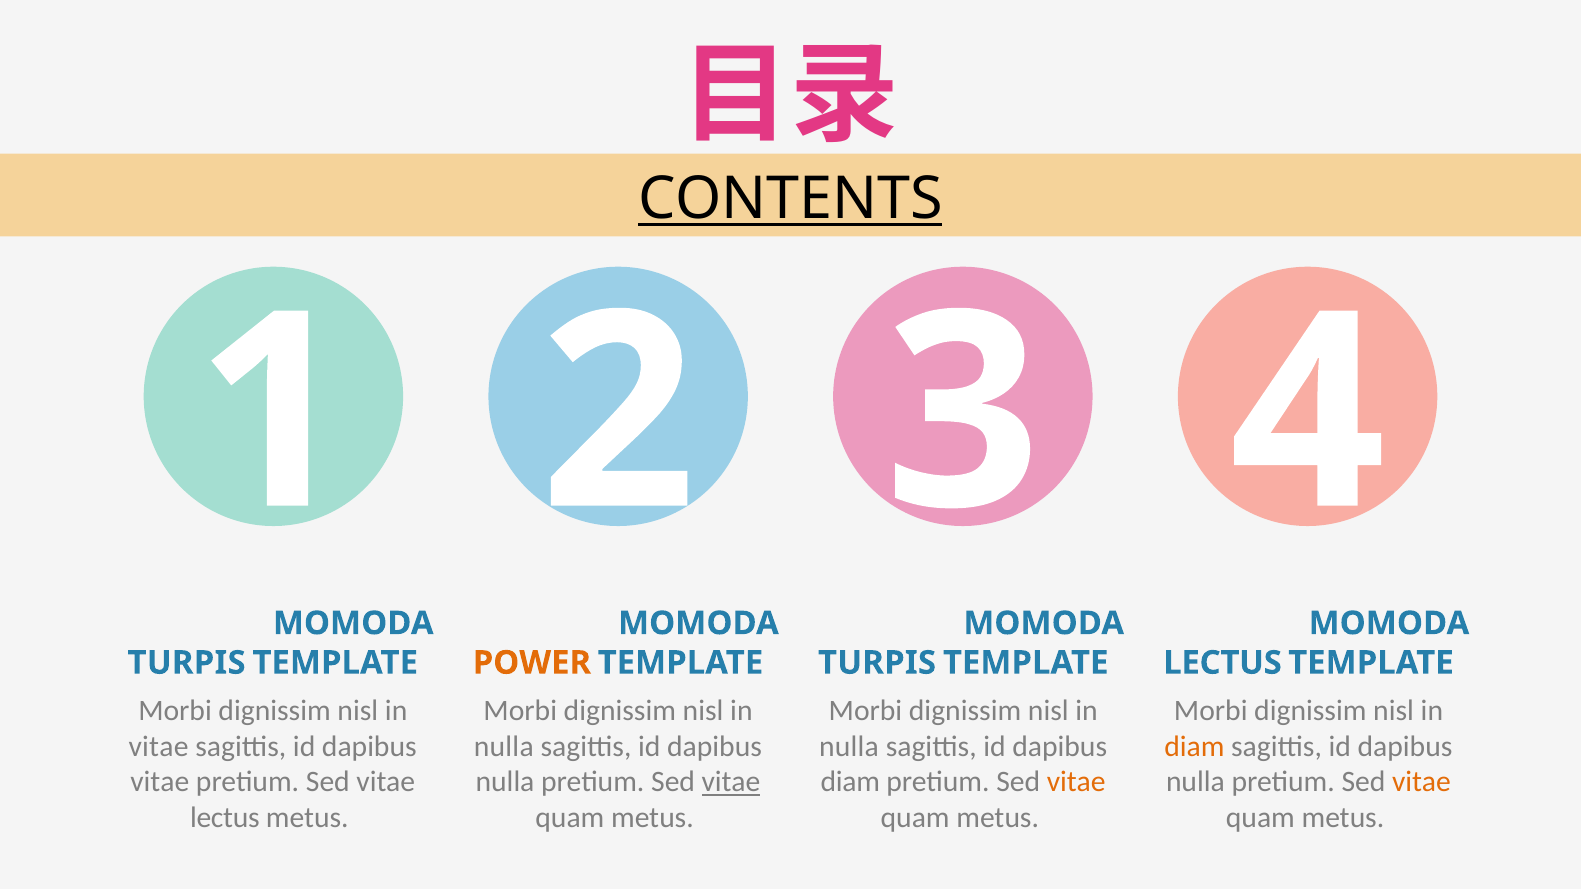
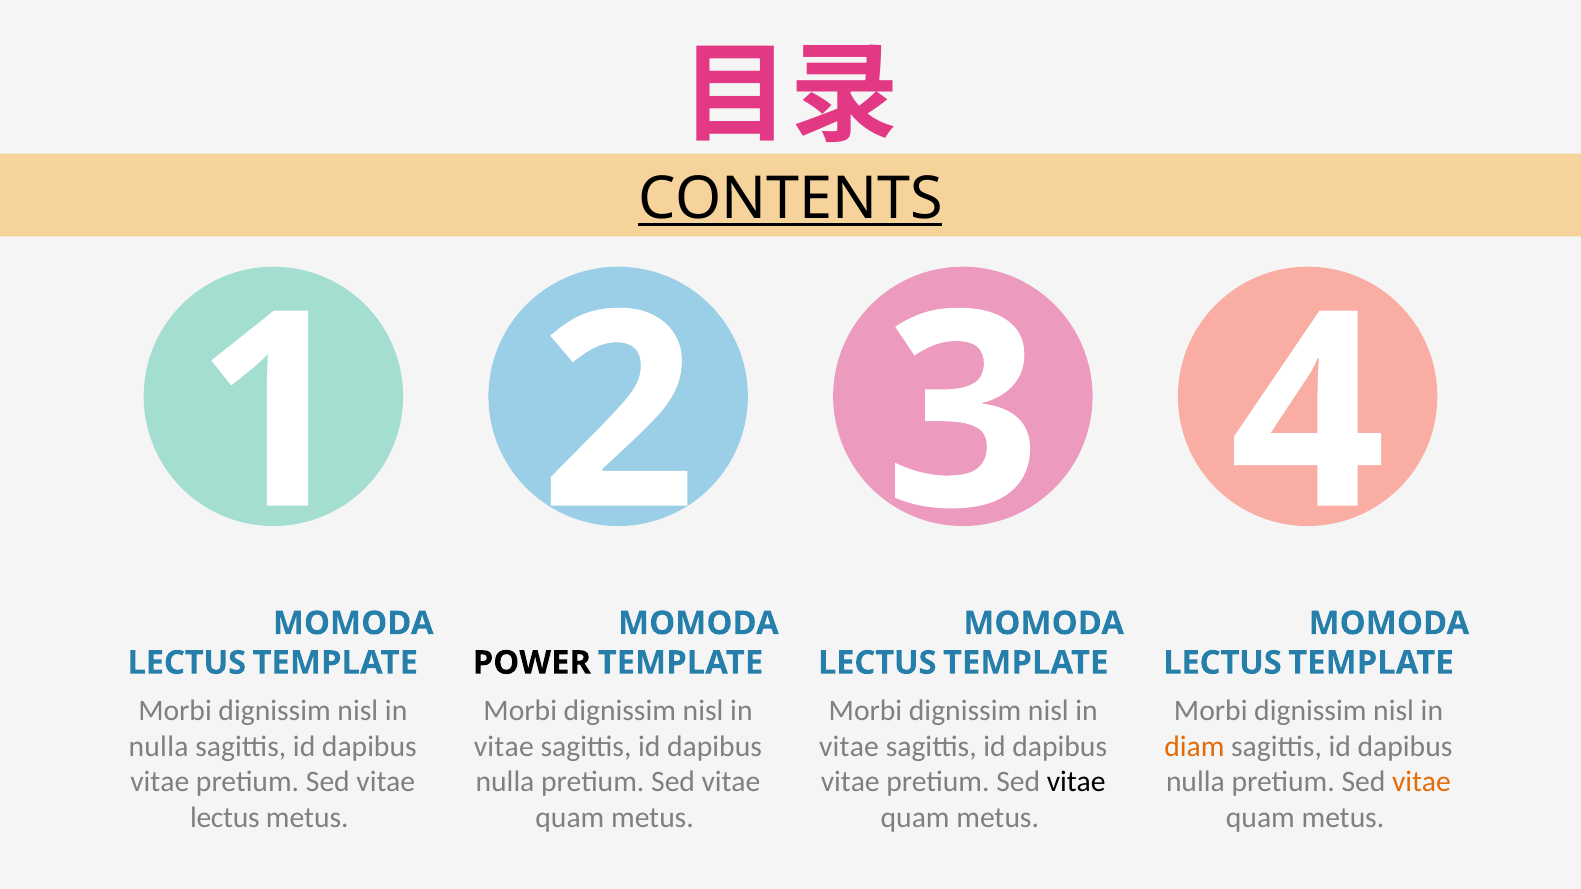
TURPIS: TURPIS -> LECTUS (187, 663)
POWER colour: orange -> black (532, 663)
TURPIS: TURPIS -> LECTUS (877, 663)
vitae: vitae -> nulla (159, 747)
nulla: nulla -> vitae (504, 747)
nulla: nulla -> vitae (849, 747)
vitae underline: present -> none (731, 782)
diam: diam -> vitae (850, 782)
vitae colour: orange -> black (1076, 782)
